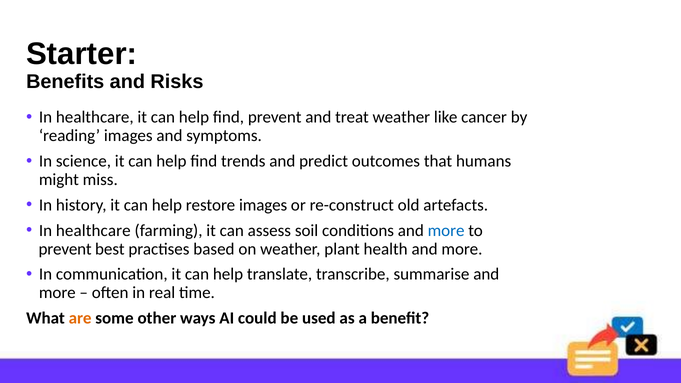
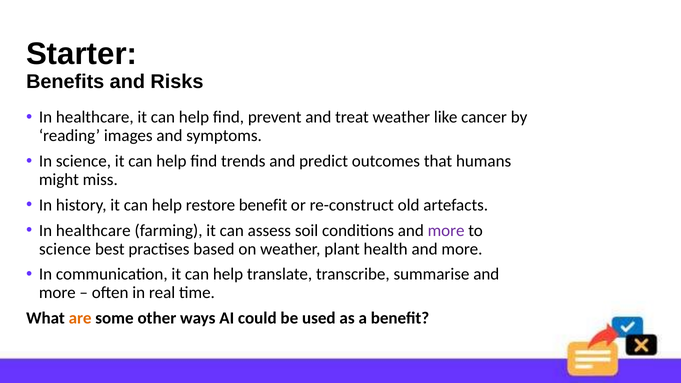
restore images: images -> benefit (263, 205)
more colour: blue -> purple (446, 231)
prevent: prevent -> science (65, 249)
